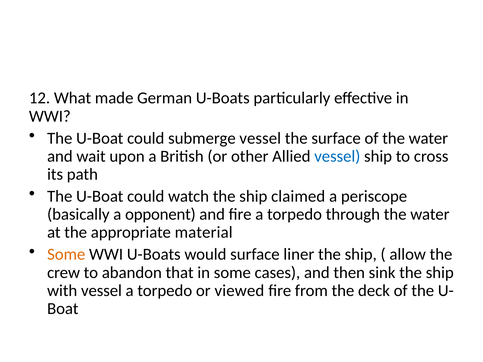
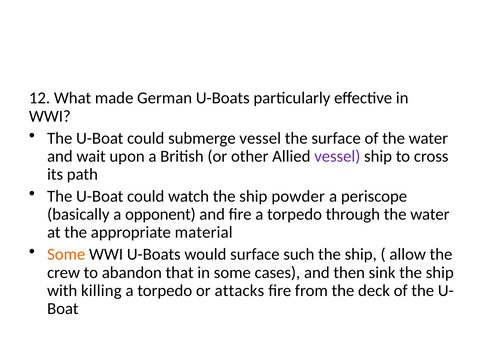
vessel colour: blue -> purple (337, 156)
claimed: claimed -> powder (298, 196)
liner: liner -> such (299, 255)
with vessel: vessel -> killing (101, 291)
viewed: viewed -> attacks (239, 291)
